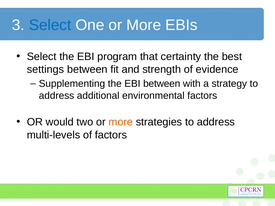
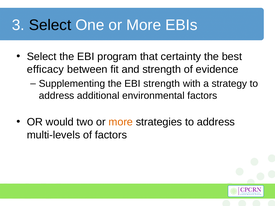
Select colour: blue -> black (50, 25)
settings: settings -> efficacy (45, 70)
EBI between: between -> strength (162, 84)
